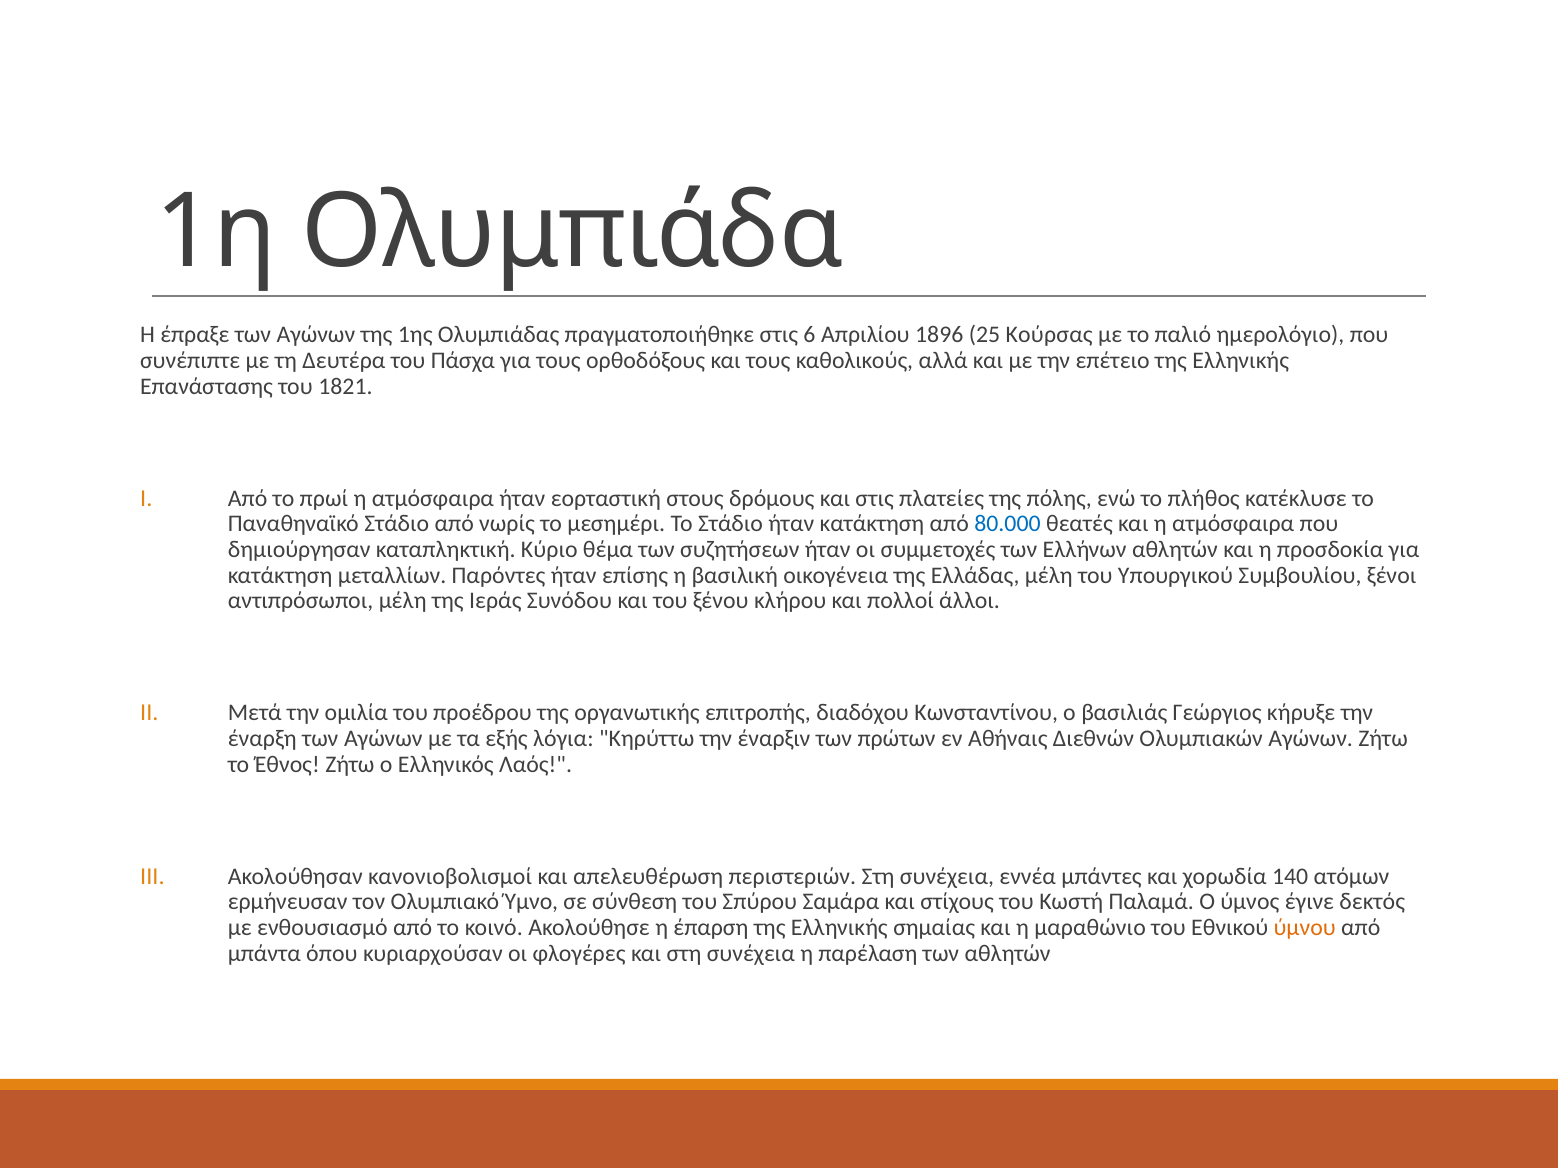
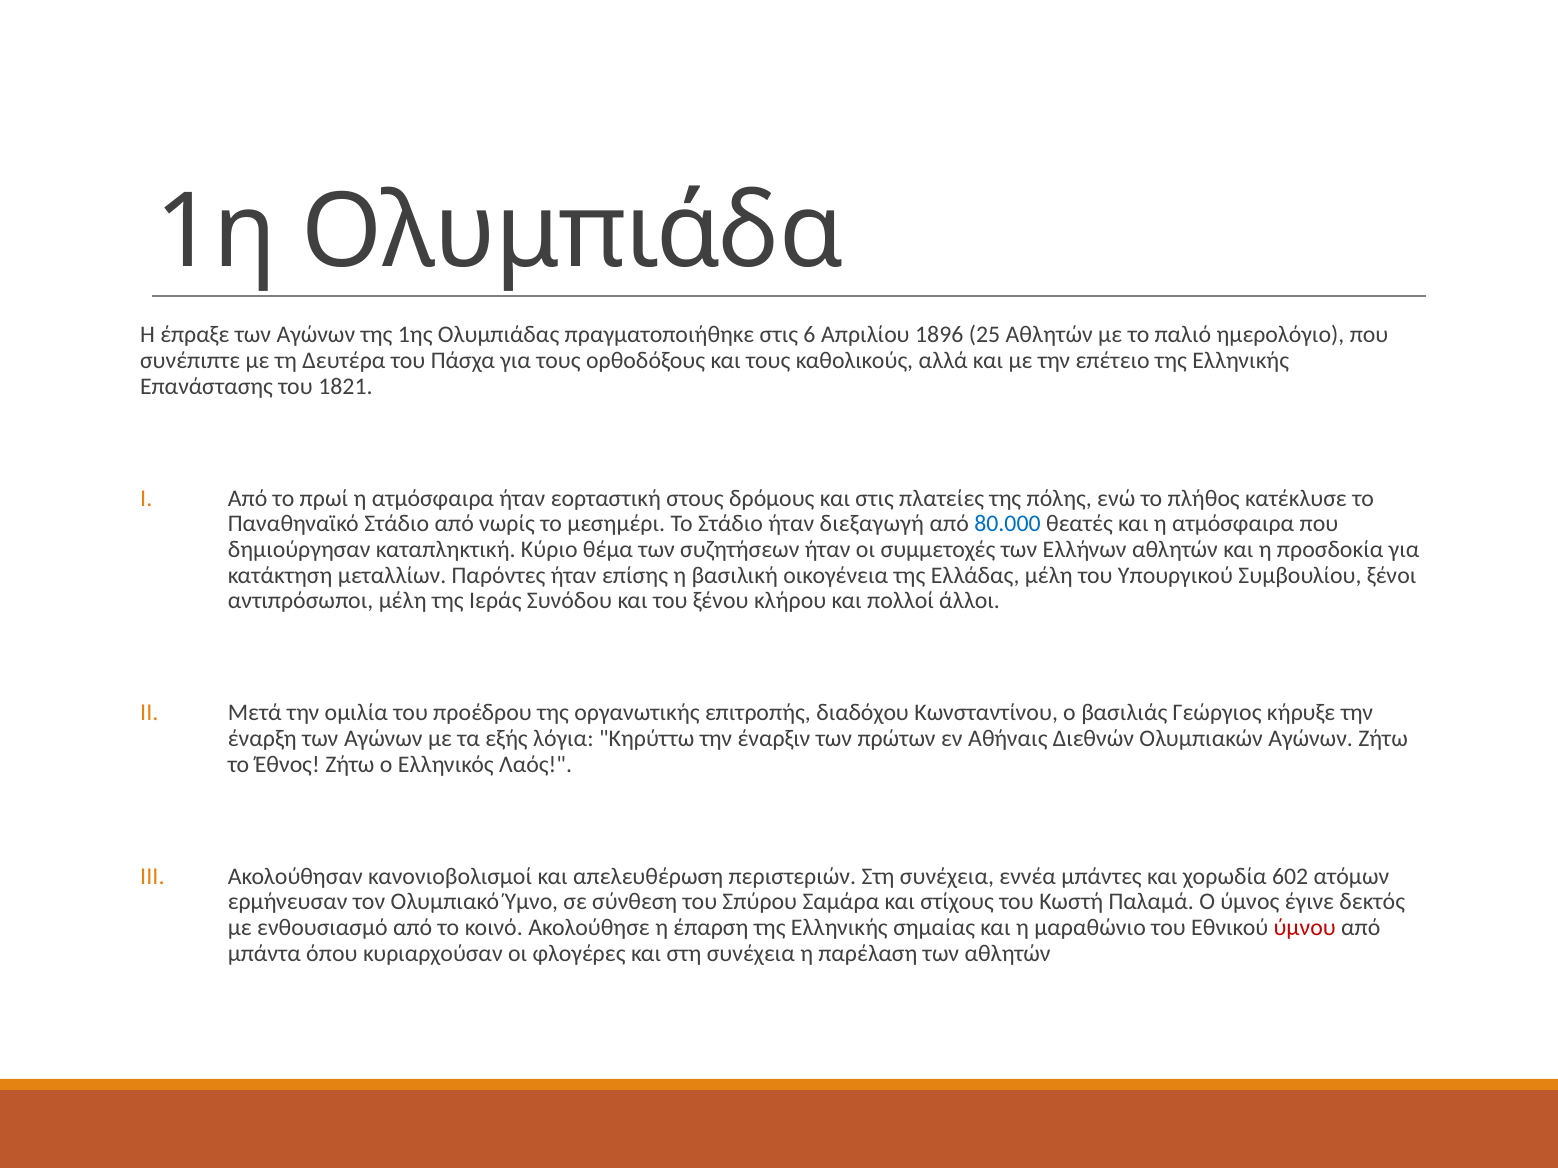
25 Κούρσας: Κούρσας -> Αθλητών (1049, 335)
ήταν κατάκτηση: κατάκτηση -> διεξαγωγή (872, 524)
140: 140 -> 602 (1290, 877)
ύμνου colour: orange -> red (1305, 928)
